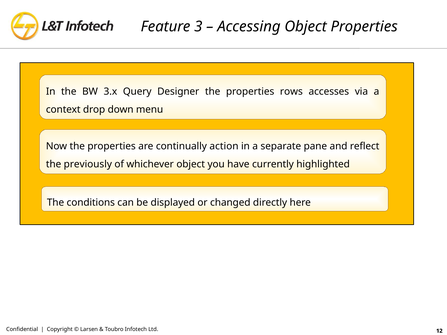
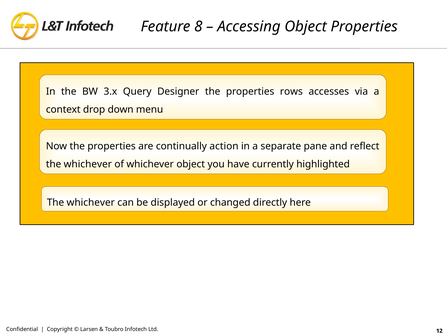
3: 3 -> 8 (198, 27)
previously: previously -> whichever (88, 164)
conditions: conditions -> whichever (91, 203)
